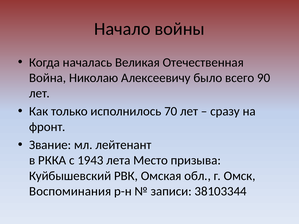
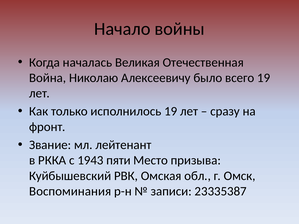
всего 90: 90 -> 19 (264, 78)
исполнилось 70: 70 -> 19 (171, 111)
лета: лета -> пяти (118, 161)
38103344: 38103344 -> 23335387 (221, 191)
